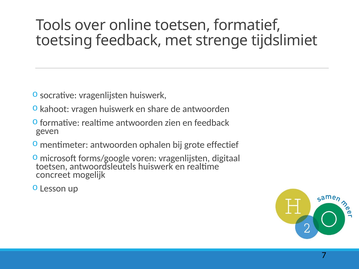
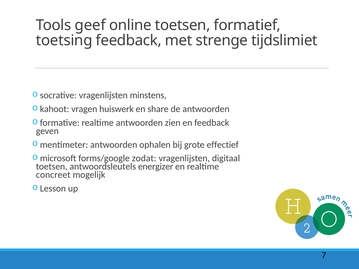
over: over -> geef (90, 25)
vragenlijsten huiswerk: huiswerk -> minstens (148, 95)
voren: voren -> zodat (144, 159)
antwoordsleutels huiswerk: huiswerk -> energizer (156, 167)
